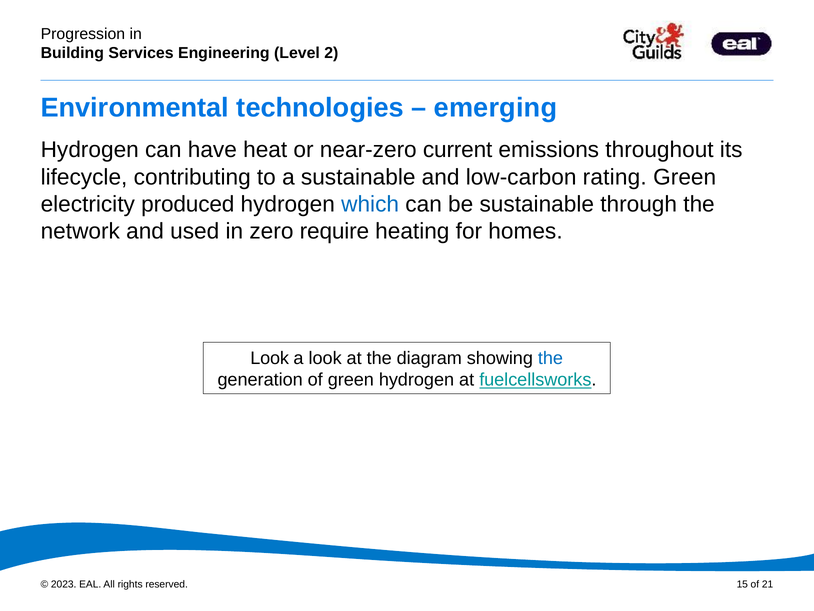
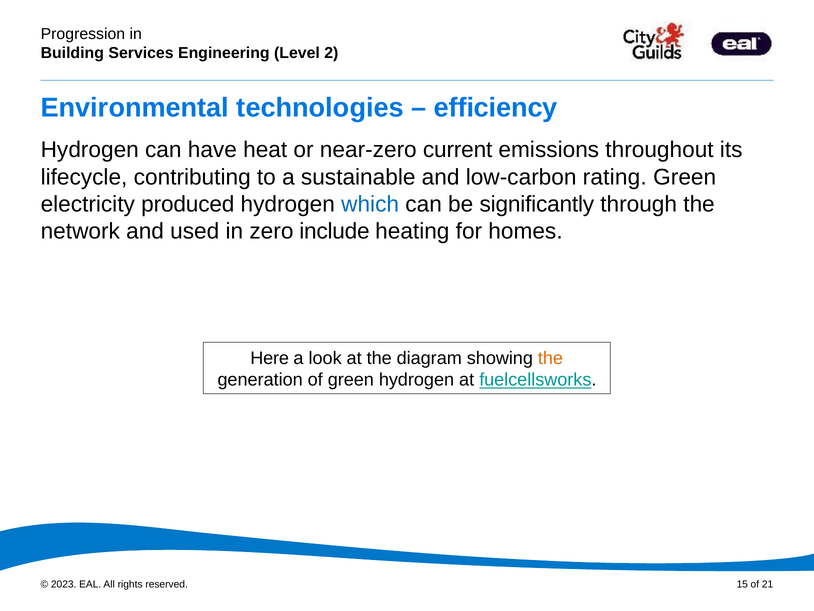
emerging: emerging -> efficiency (496, 108)
be sustainable: sustainable -> significantly (537, 204)
require: require -> include (334, 231)
Look: Look -> Here (270, 358)
the colour: blue -> orange (550, 358)
